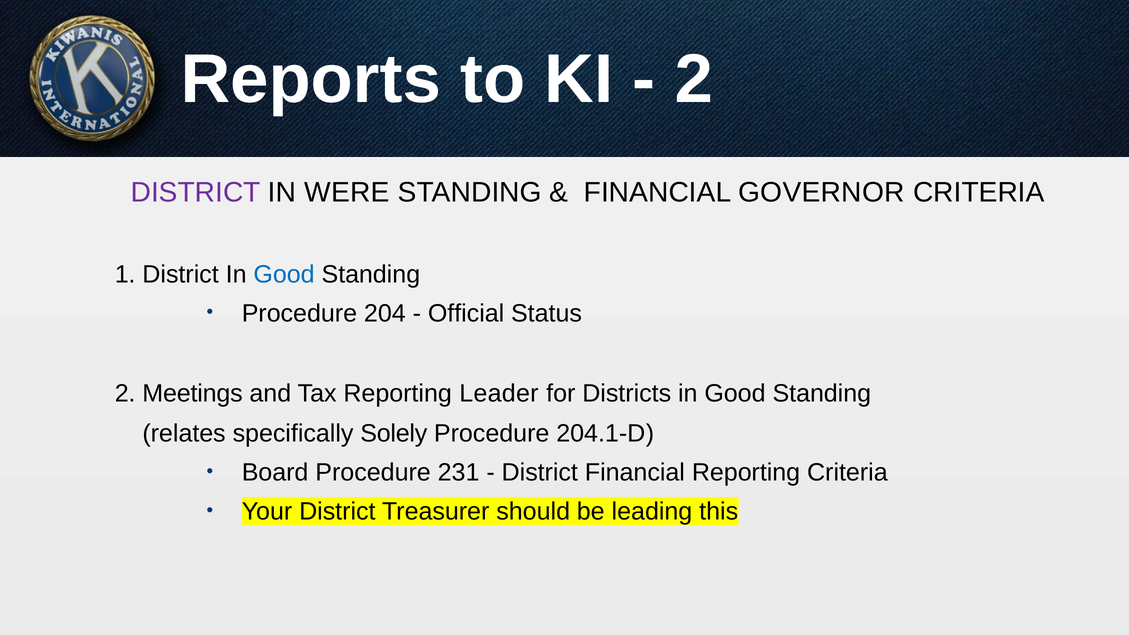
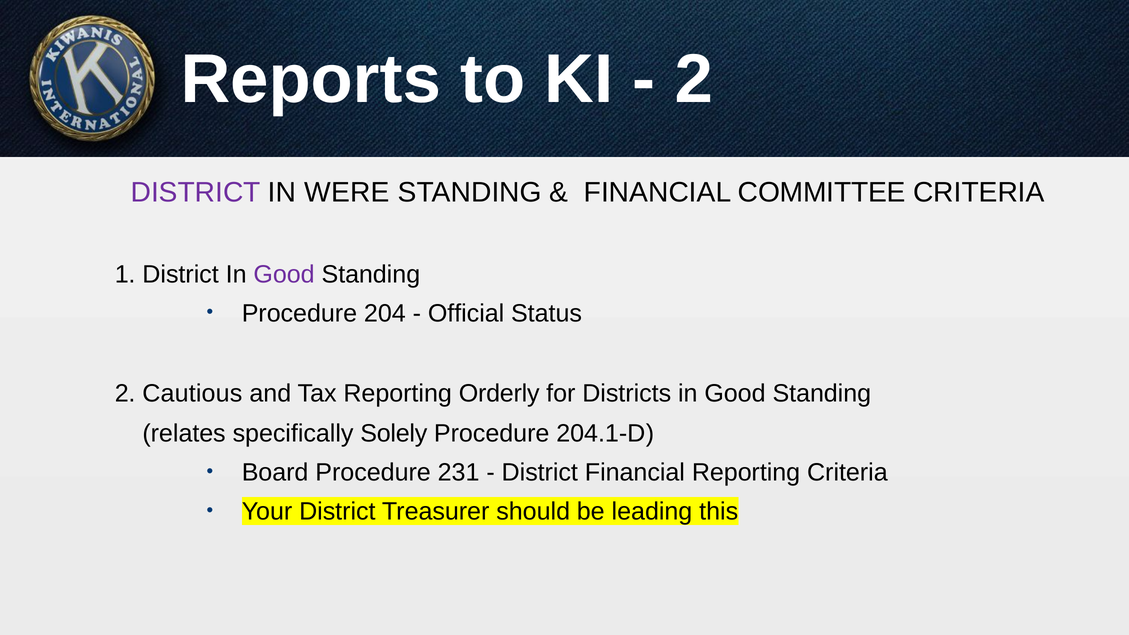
GOVERNOR: GOVERNOR -> COMMITTEE (822, 192)
Good colour: blue -> purple (284, 274)
Meetings: Meetings -> Cautious (192, 394)
Leader: Leader -> Orderly (499, 394)
